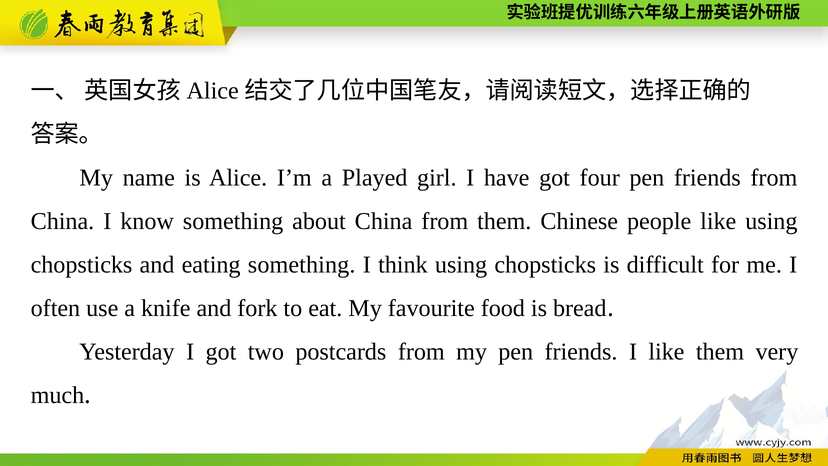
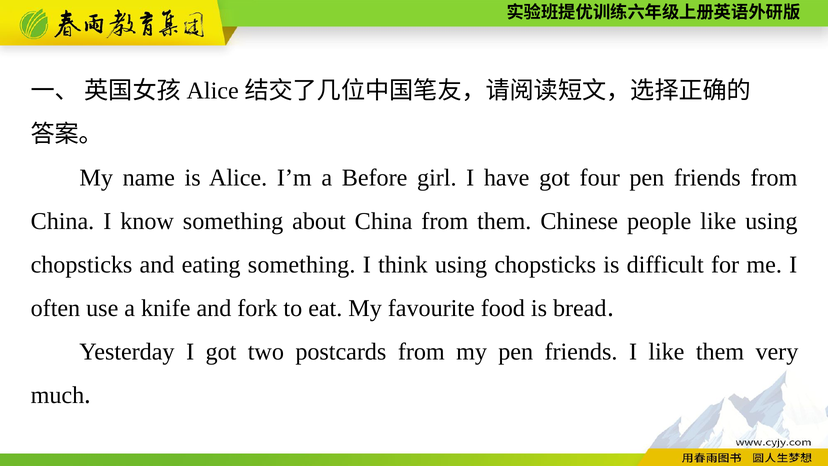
Played: Played -> Before (375, 178)
